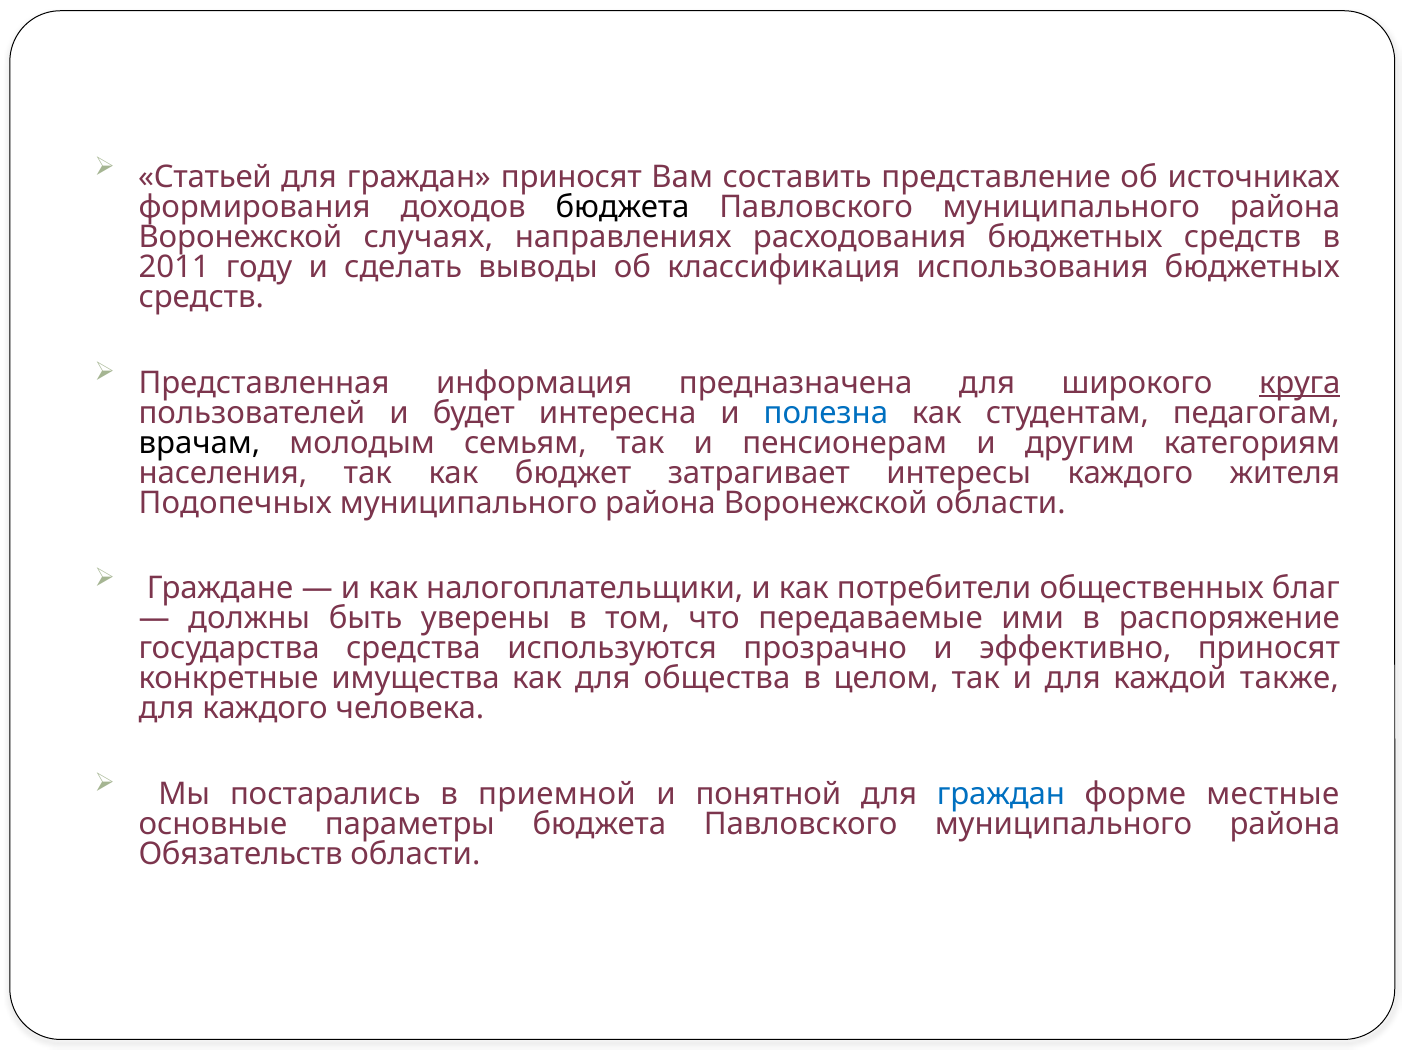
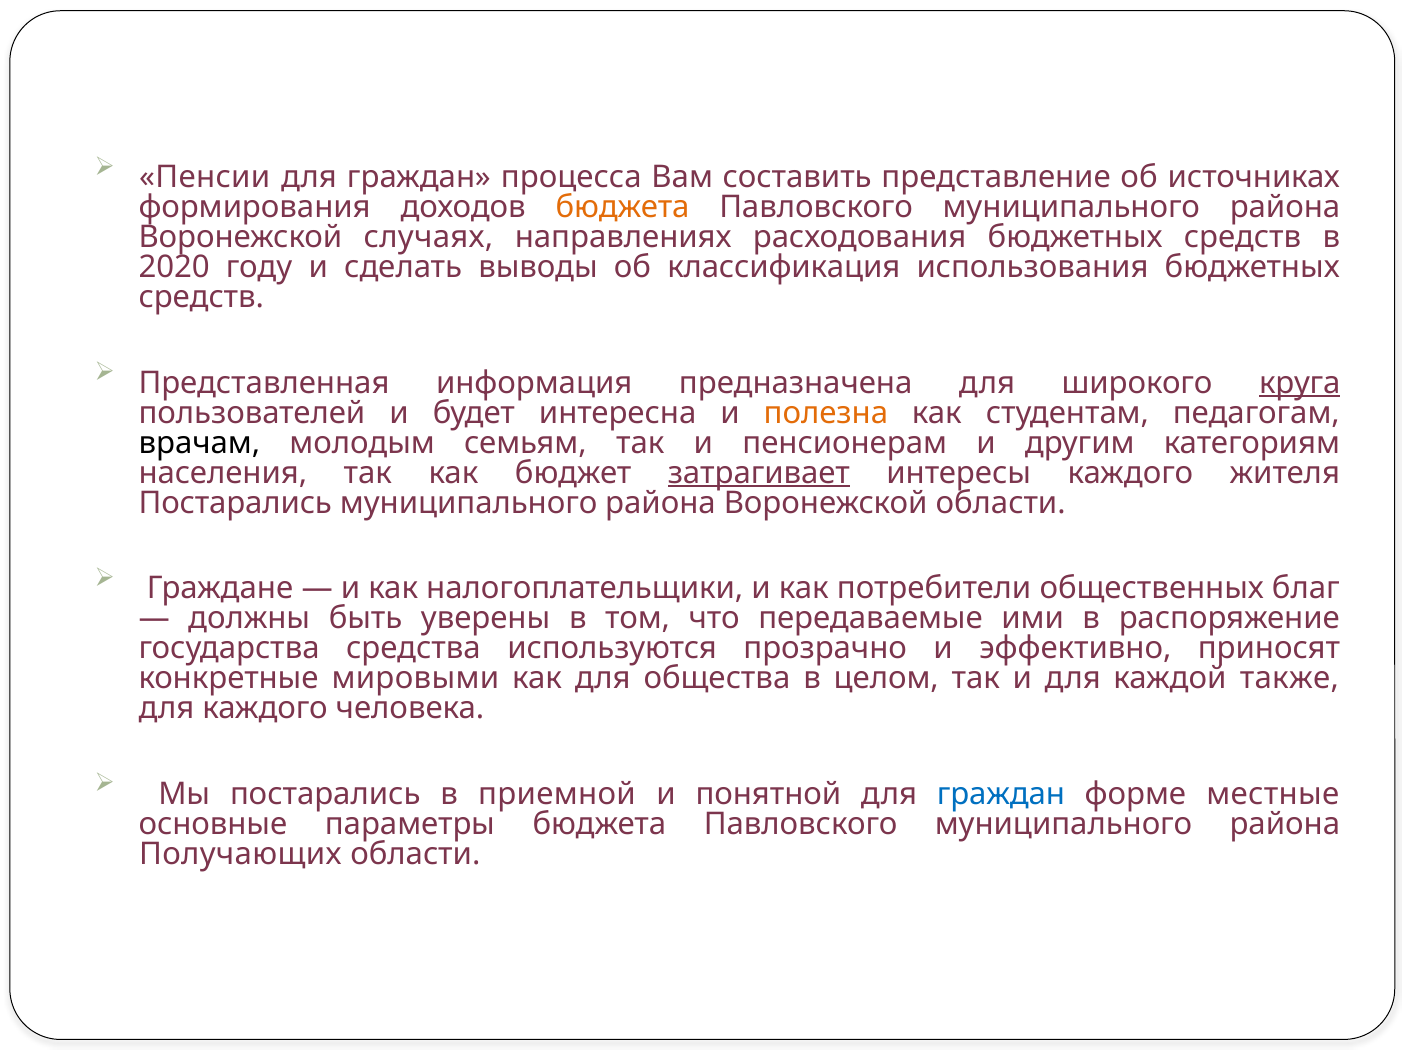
Статьей: Статьей -> Пенсии (205, 177)
граждан приносят: приносят -> процесса (571, 177)
бюджета colour: black -> orange (623, 207)
2011: 2011 -> 2020 (174, 267)
полезна colour: blue -> orange (826, 413)
затрагивает underline: none -> present (759, 473)
Подопечных: Подопечных -> Постарались (235, 503)
имущества: имущества -> мировыми (415, 678)
Обязательств: Обязательств -> Получающих (240, 854)
